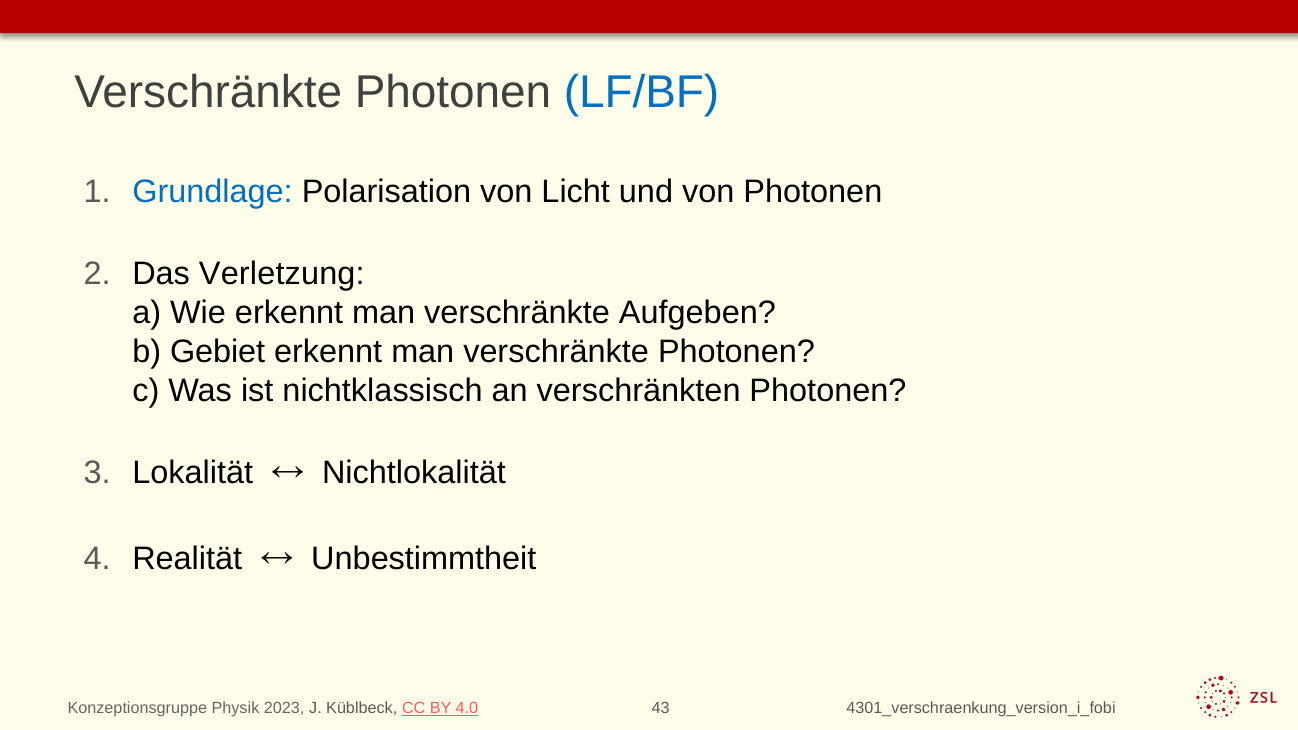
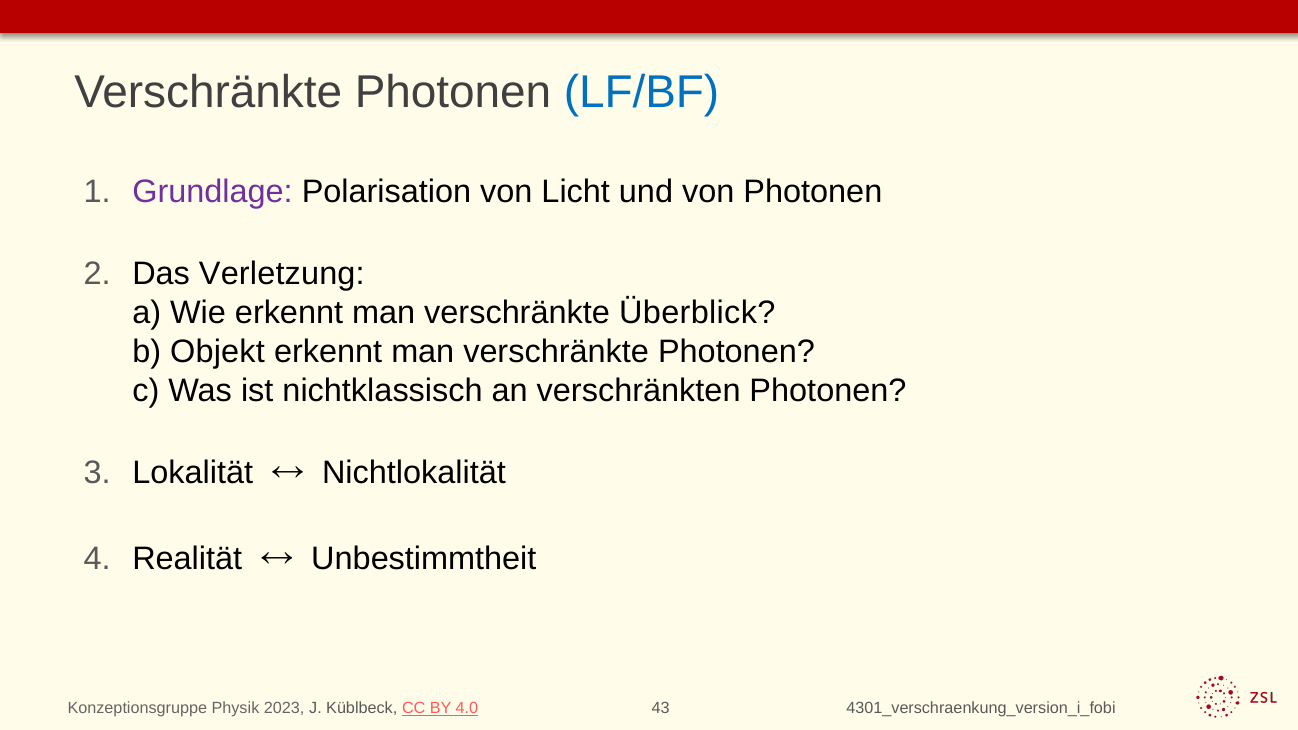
Grundlage colour: blue -> purple (212, 192)
Aufgeben: Aufgeben -> Überblick (697, 313)
Gebiet: Gebiet -> Objekt (217, 352)
